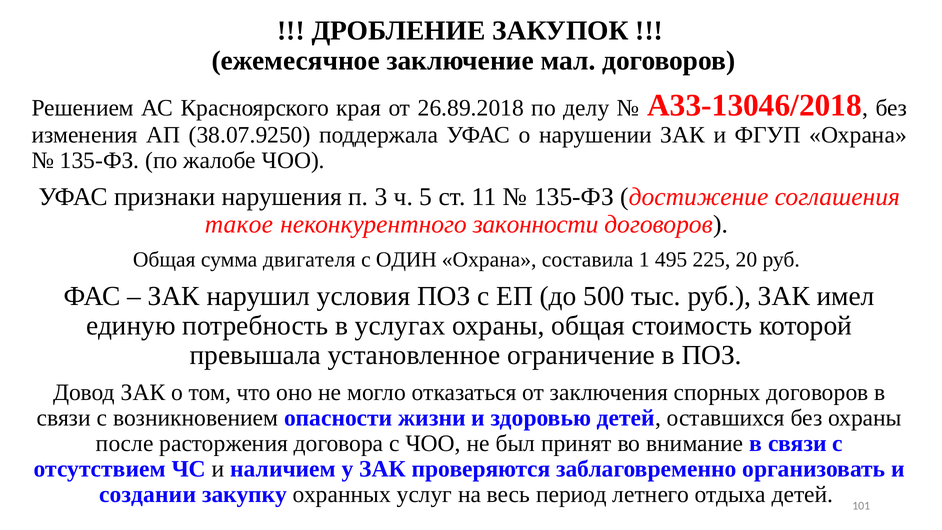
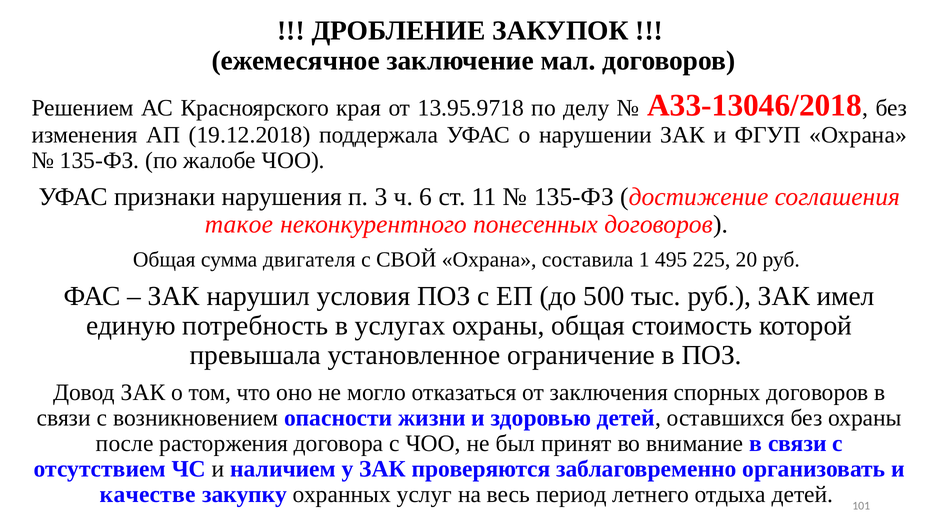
26.89.2018: 26.89.2018 -> 13.95.9718 (471, 108)
38.07.9250: 38.07.9250 -> 19.12.2018 (250, 135)
5: 5 -> 6 (426, 197)
законности: законности -> понесенных (536, 224)
ОДИН: ОДИН -> СВОЙ (406, 260)
создании: создании -> качестве (148, 494)
